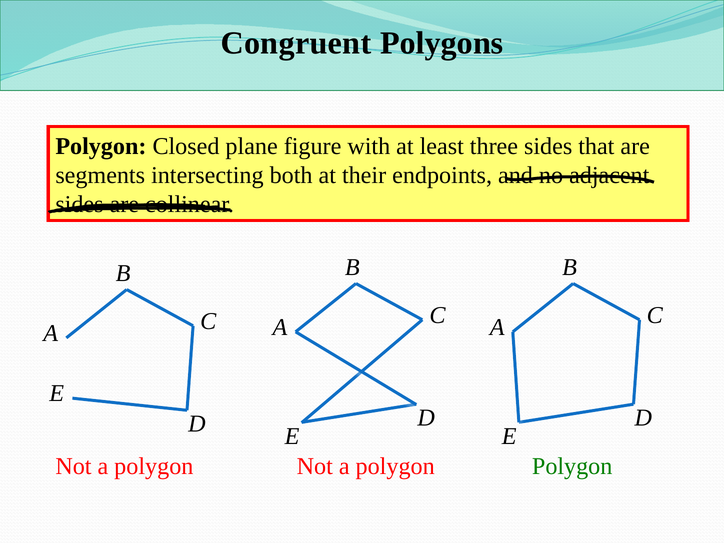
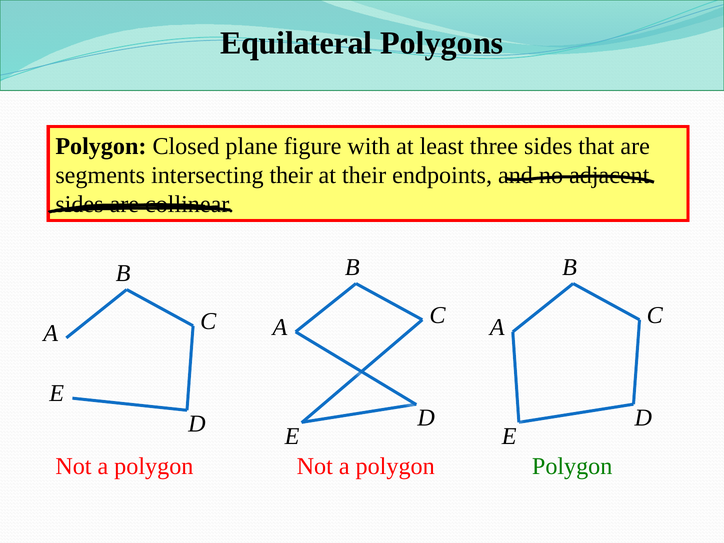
Congruent: Congruent -> Equilateral (296, 43)
intersecting both: both -> their (291, 175)
